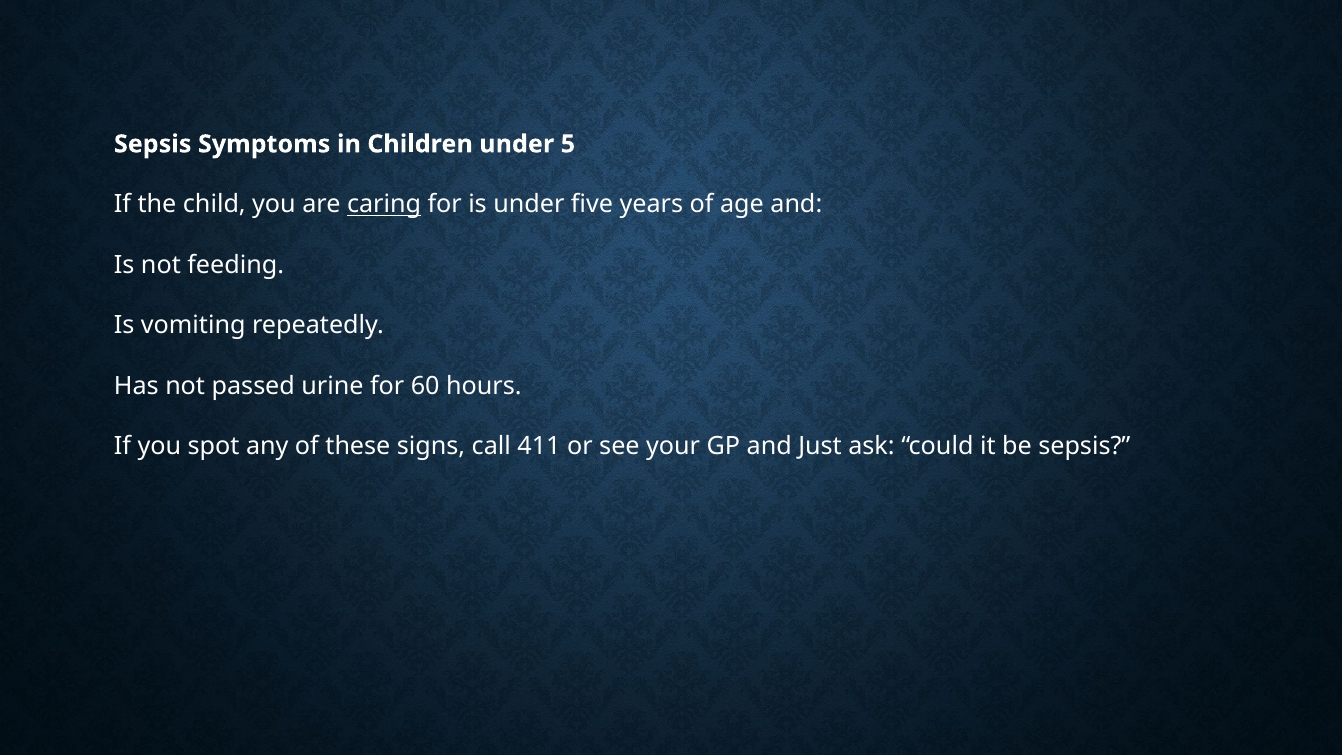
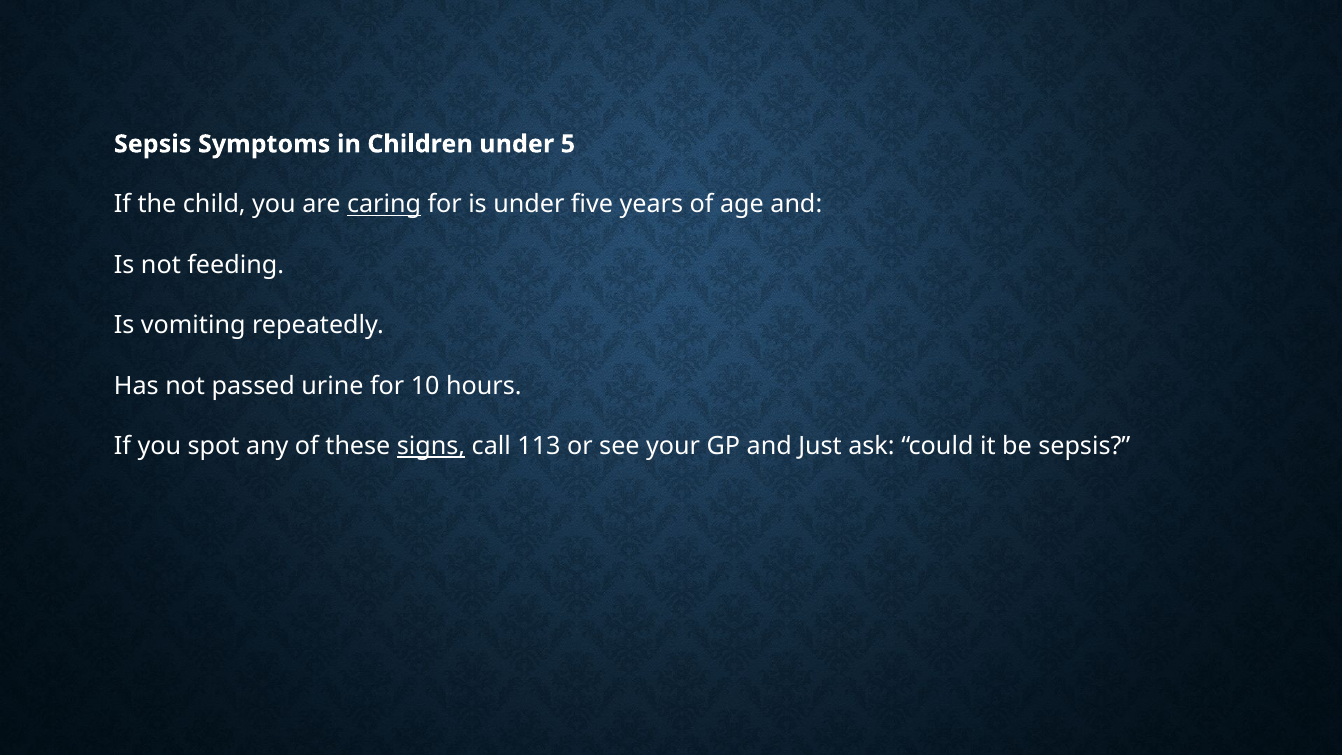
60: 60 -> 10 (425, 386)
signs underline: none -> present (431, 446)
411: 411 -> 113 (539, 446)
